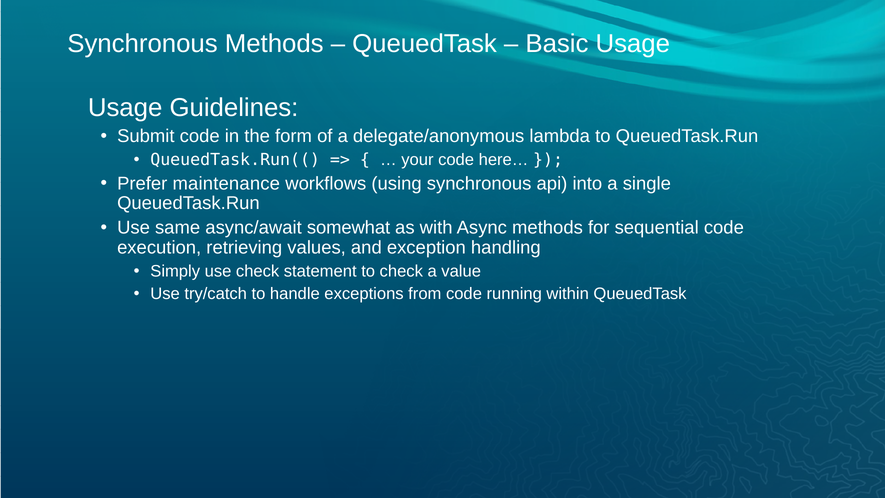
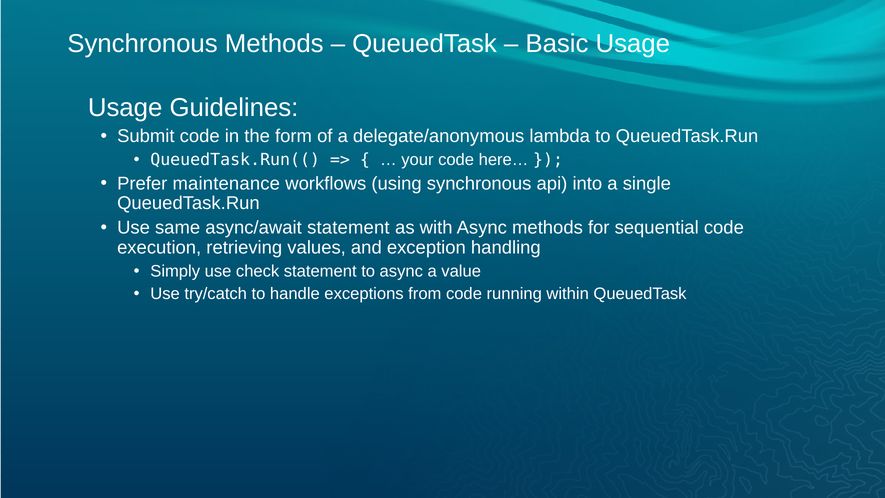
async/await somewhat: somewhat -> statement (348, 228)
to check: check -> async (401, 271)
